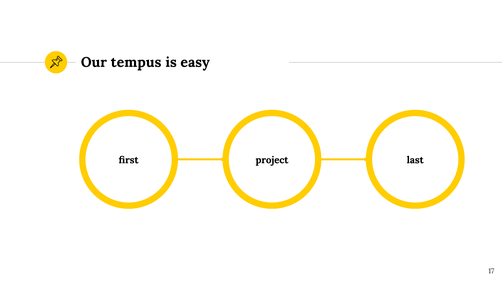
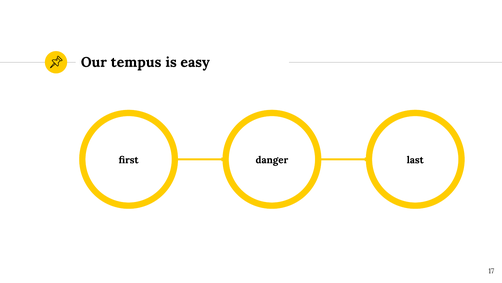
project: project -> danger (272, 160)
